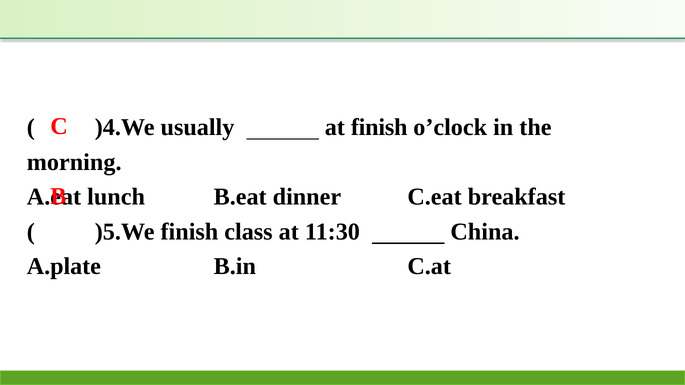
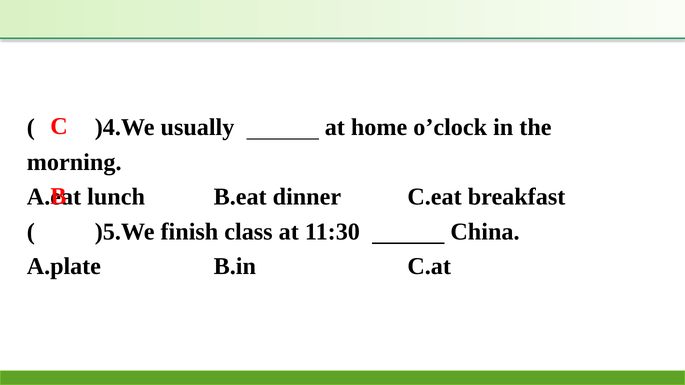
at finish: finish -> home (379, 127)
